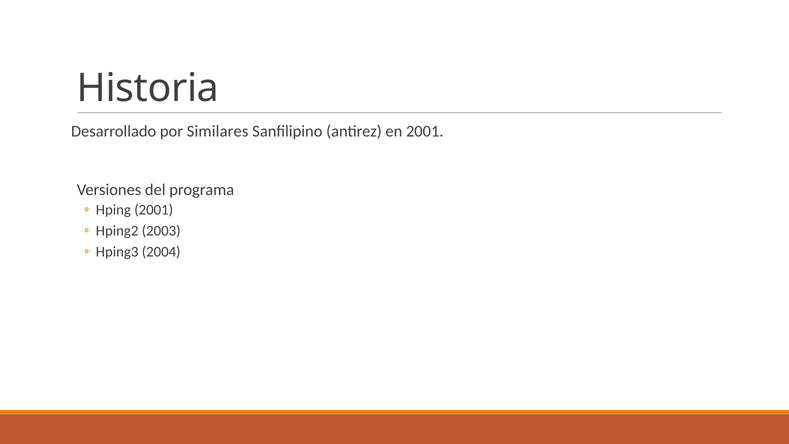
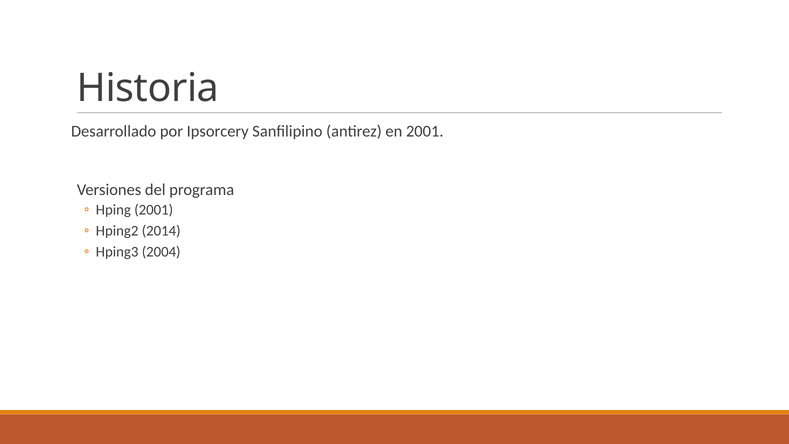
Similares: Similares -> Ipsorcery (218, 131)
2003: 2003 -> 2014 (161, 231)
